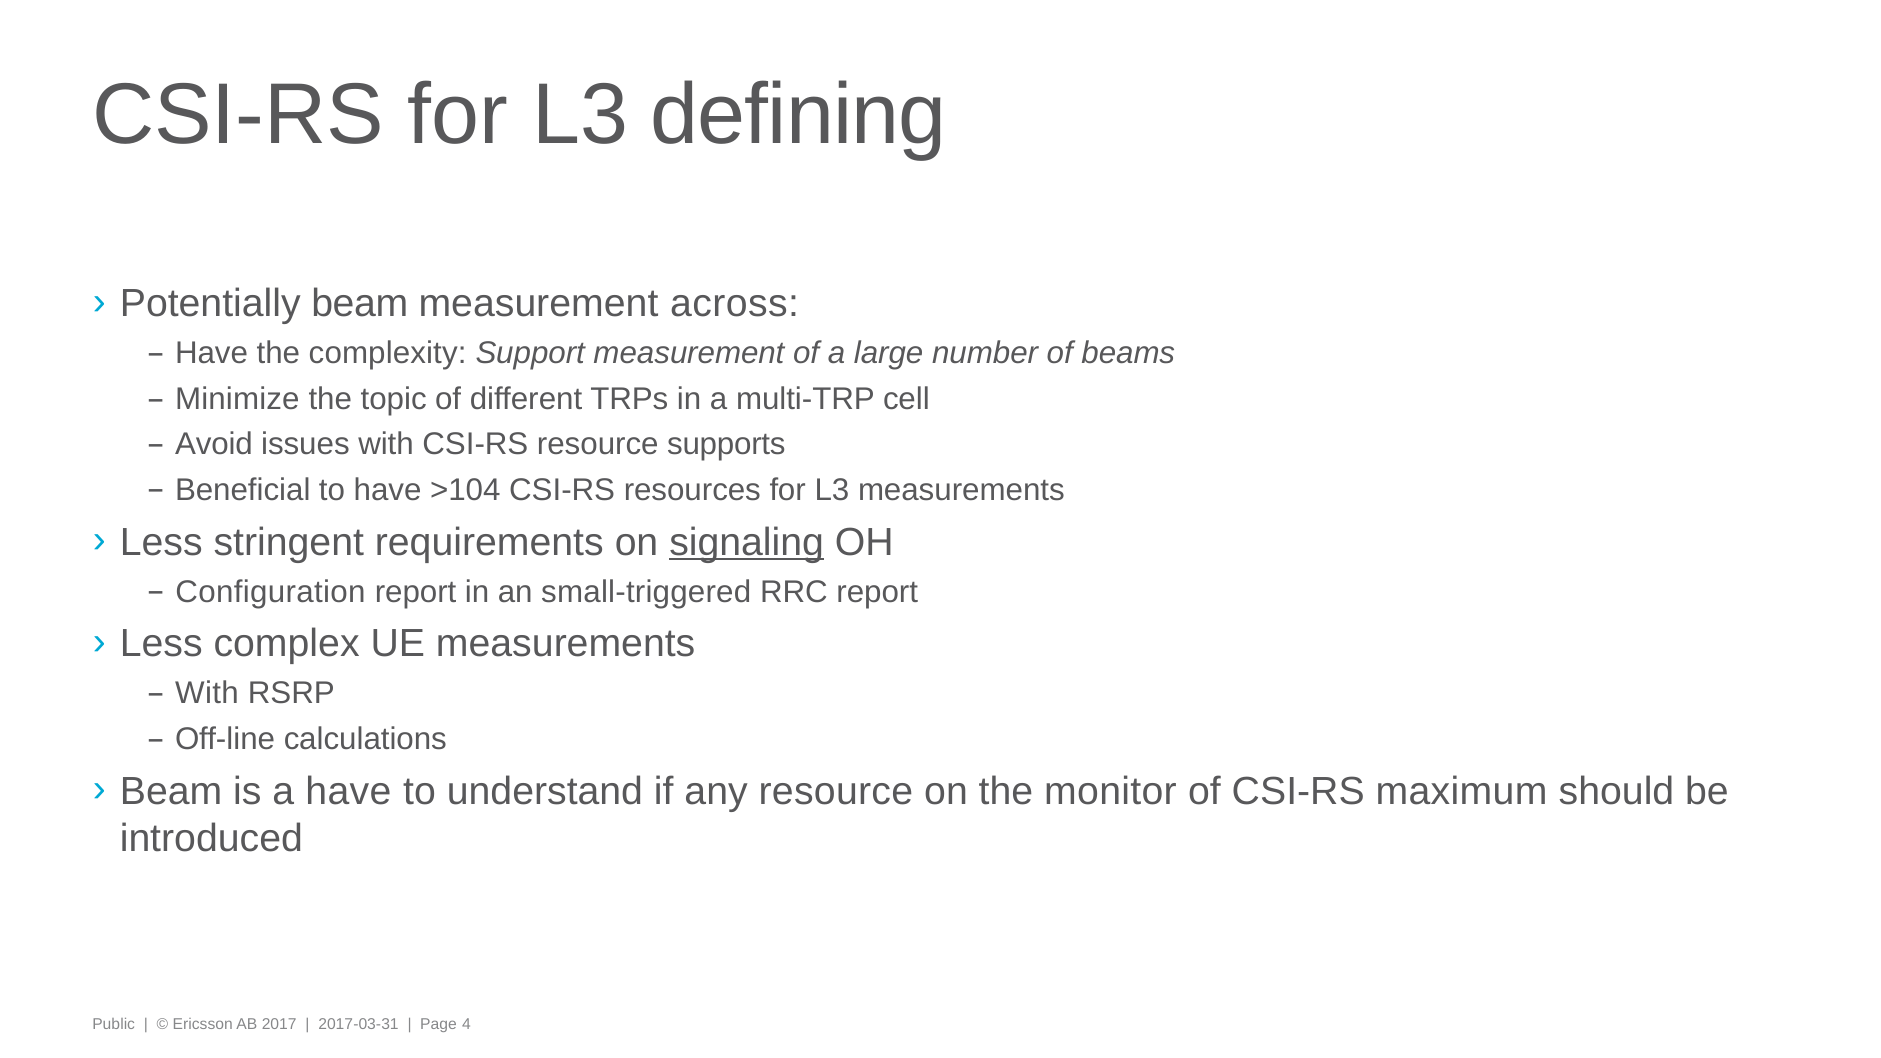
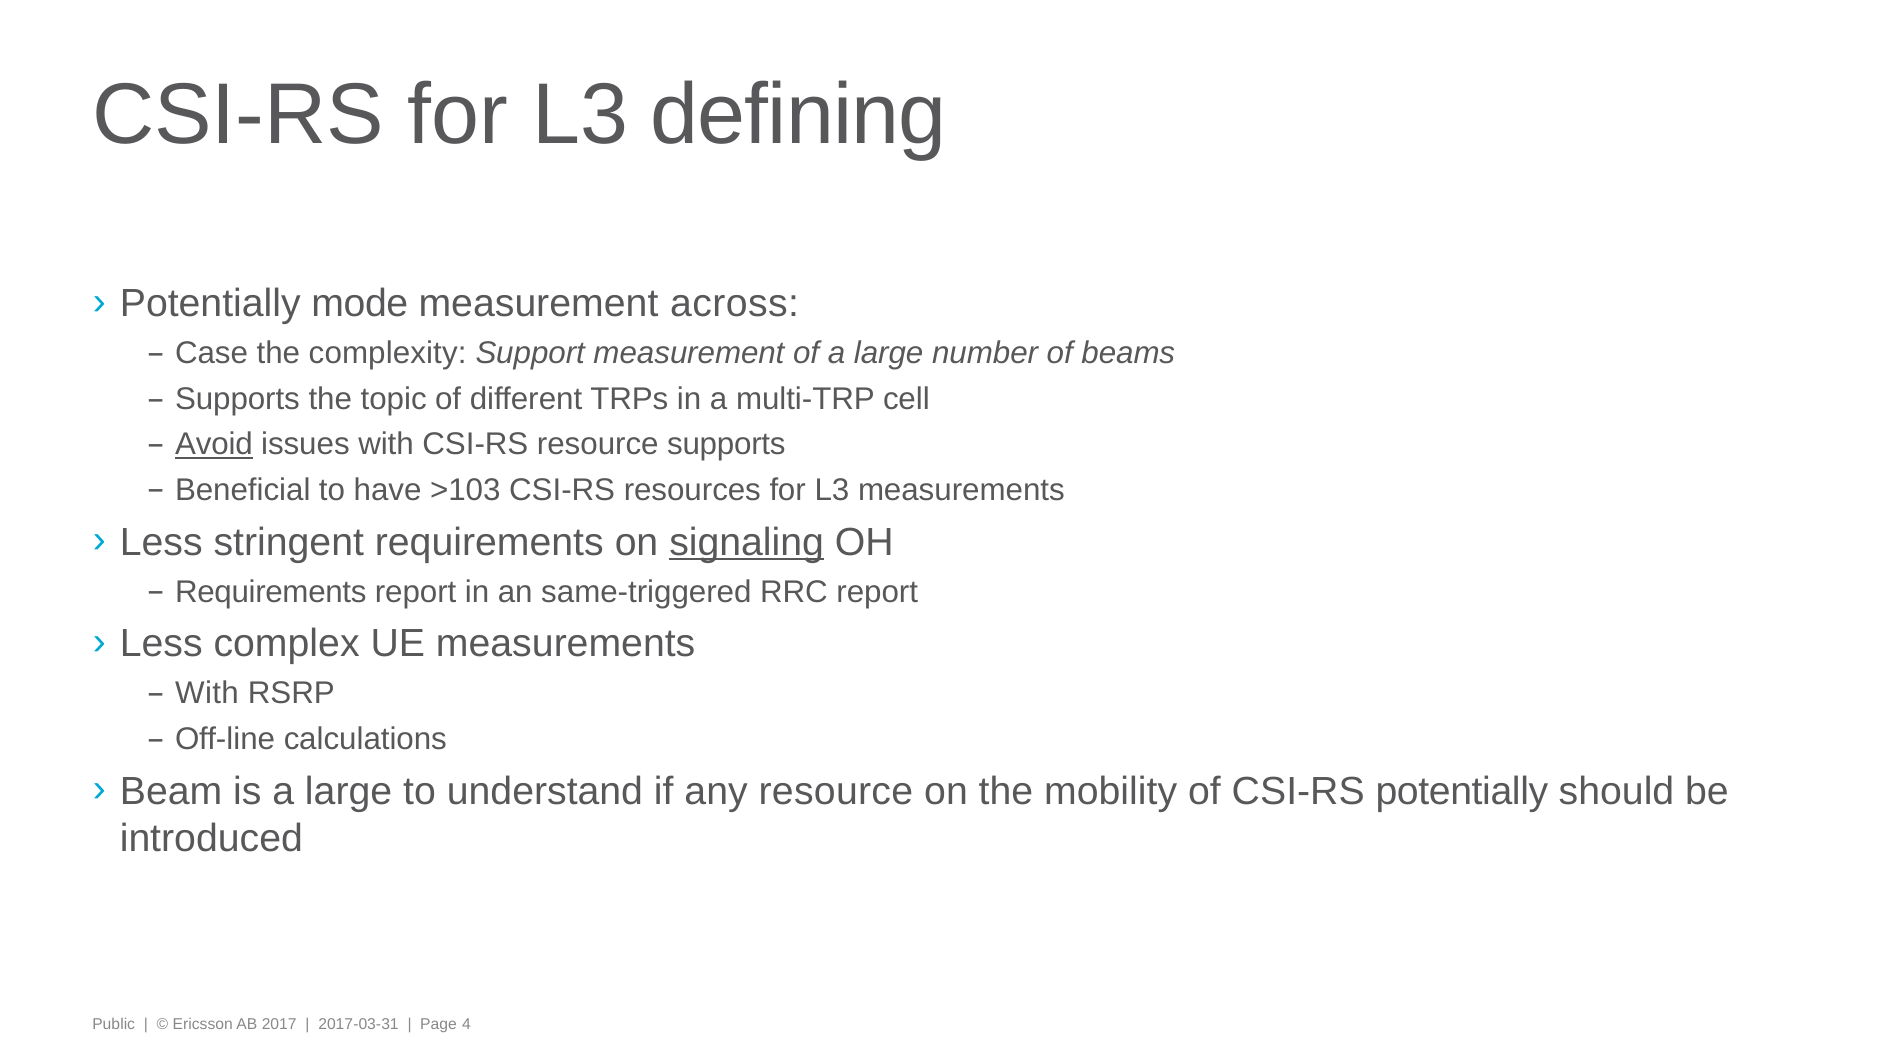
Potentially beam: beam -> mode (360, 304)
Have: Have -> Case (212, 354)
Minimize: Minimize -> Supports (237, 399)
Avoid underline: none -> present (214, 444)
>104: >104 -> >103 (465, 490)
Configuration: Configuration -> Requirements (271, 592)
small-triggered: small-triggered -> same-triggered (646, 592)
is a have: have -> large (349, 791)
monitor: monitor -> mobility (1111, 791)
CSI-RS maximum: maximum -> potentially (1462, 791)
